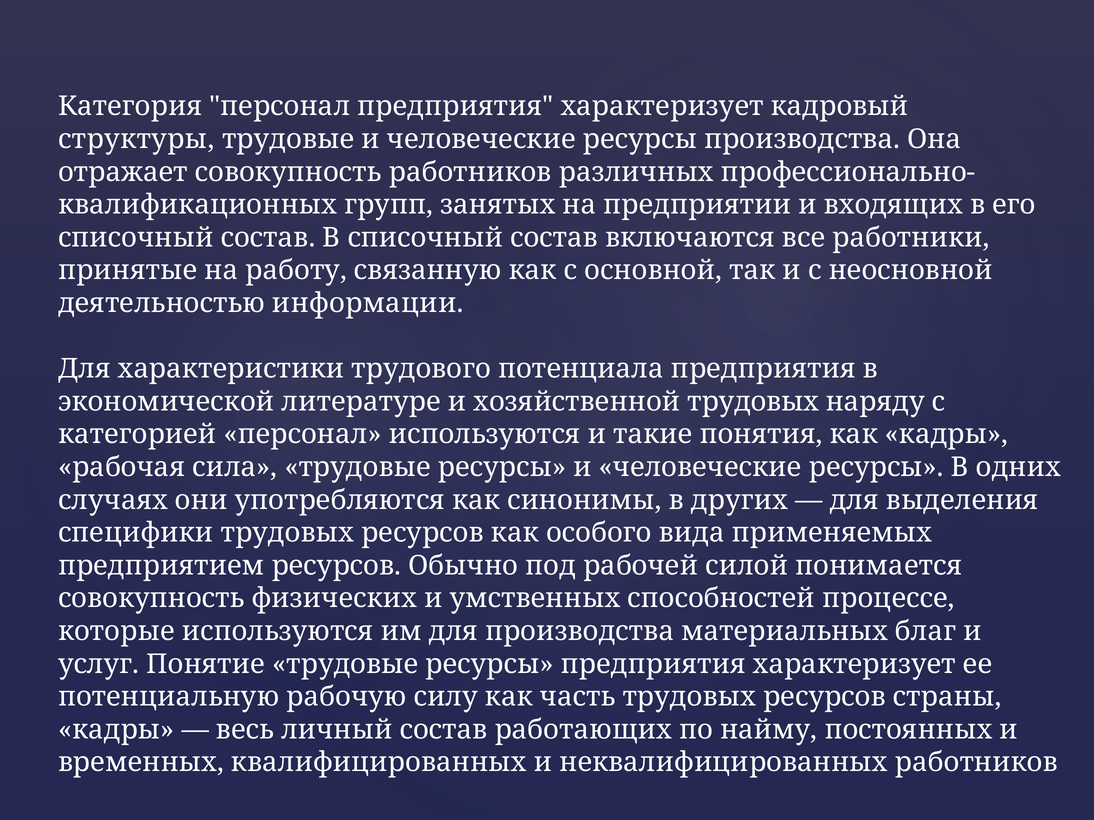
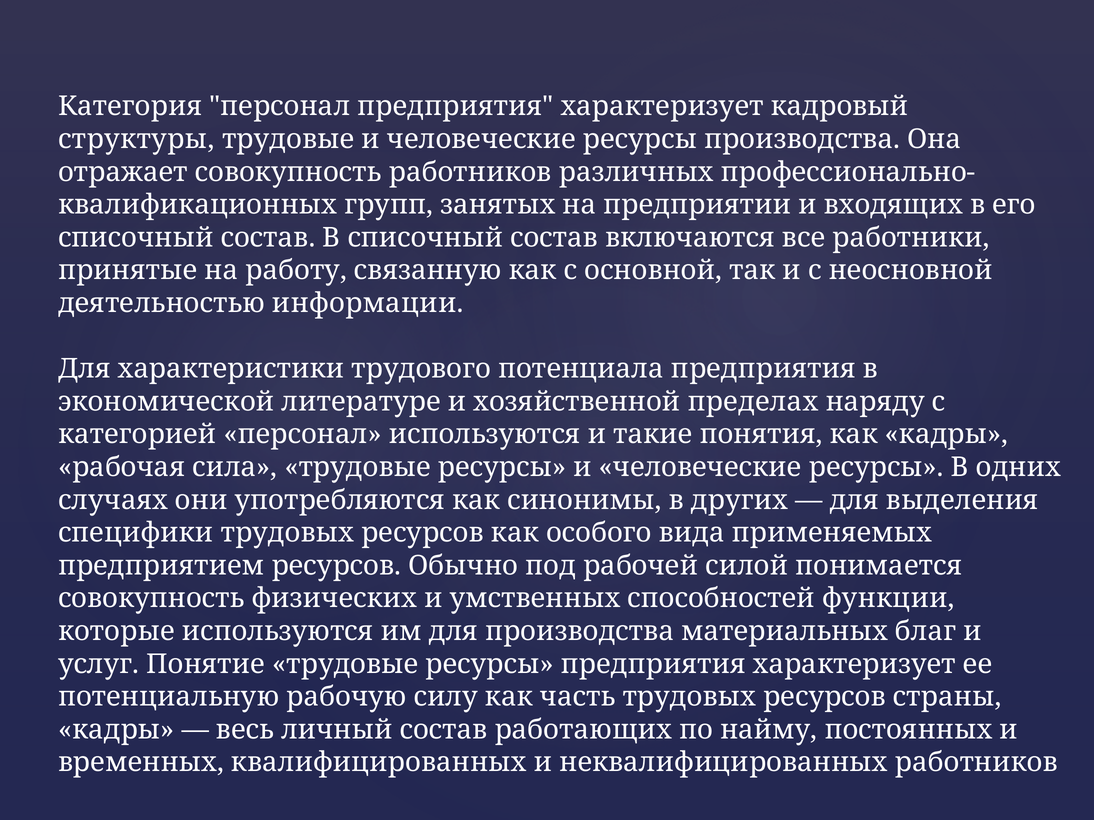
хозяйственной трудовых: трудовых -> пределах (753, 402)
процессе: процессе -> функции (888, 599)
